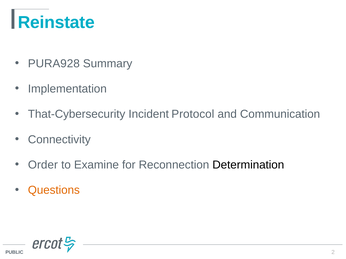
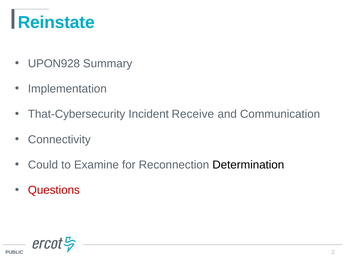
PURA928: PURA928 -> UPON928 (54, 64)
Protocol: Protocol -> Receive (193, 114)
Order: Order -> Could (43, 165)
Questions colour: orange -> red (54, 190)
